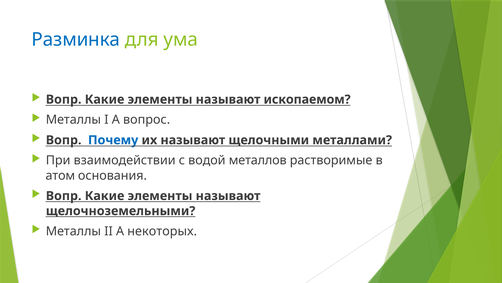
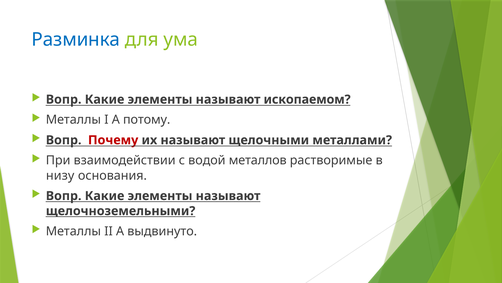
вопрос: вопрос -> потому (147, 120)
Почему colour: blue -> red (113, 140)
атом: атом -> низу (60, 175)
некоторых: некоторых -> выдвинуто (162, 231)
